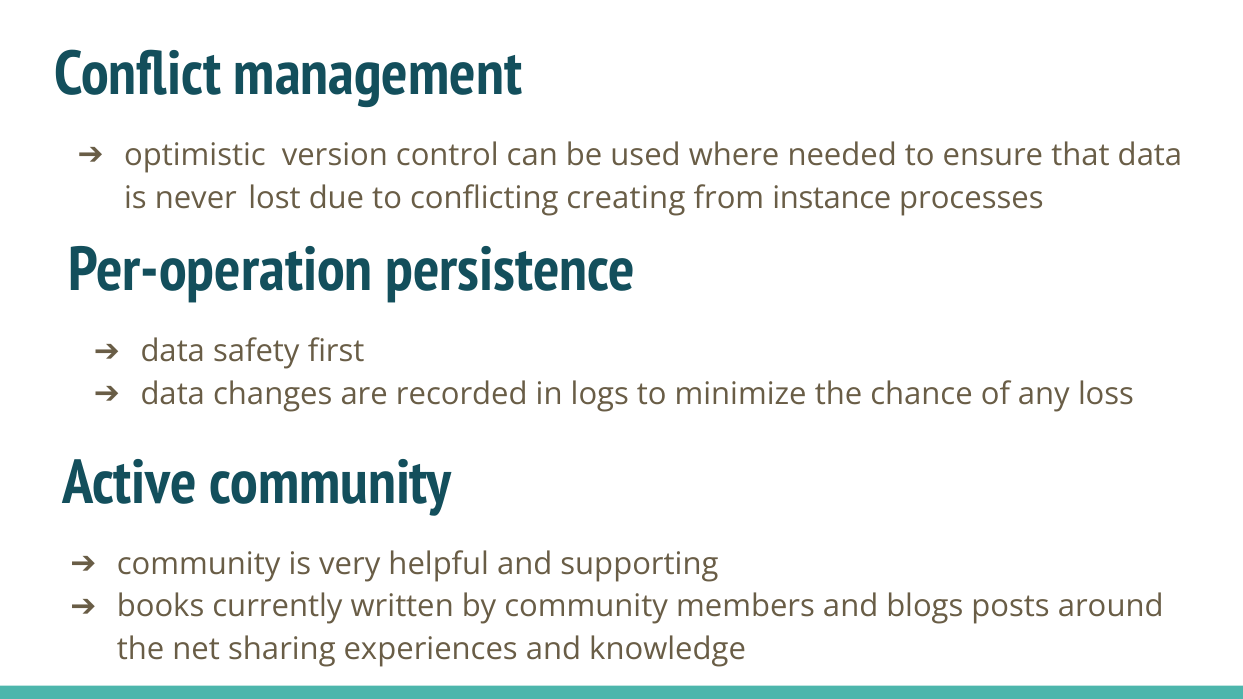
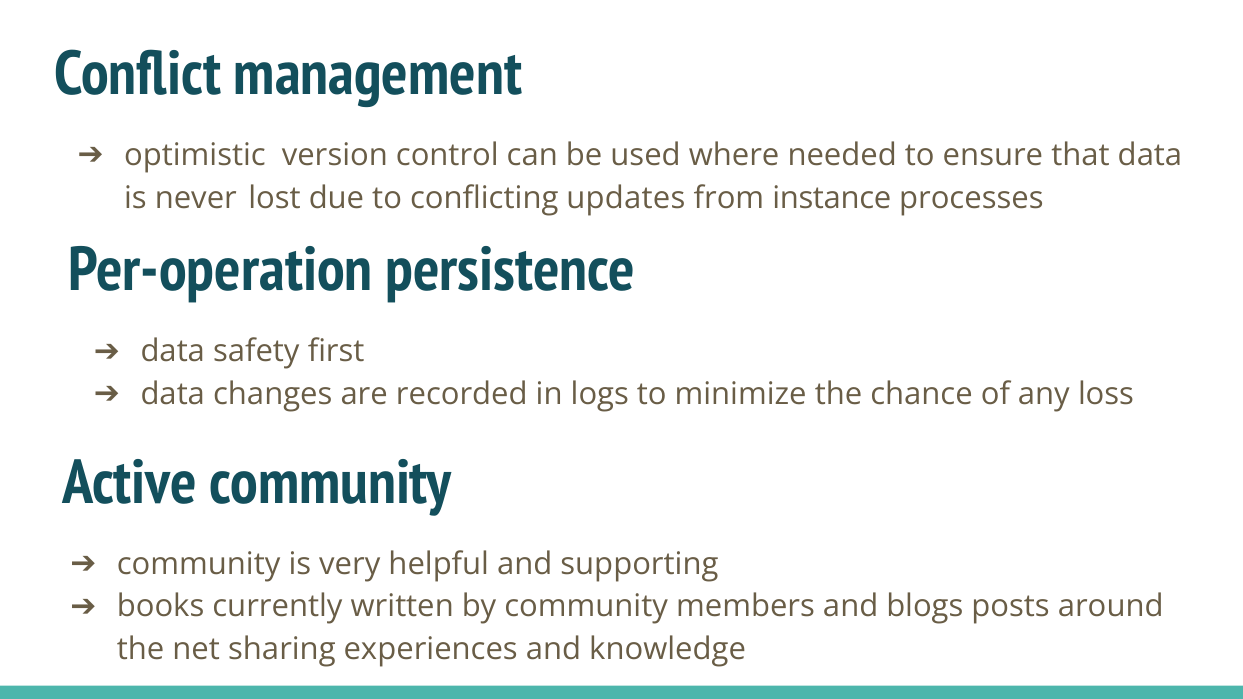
creating: creating -> updates (626, 198)
